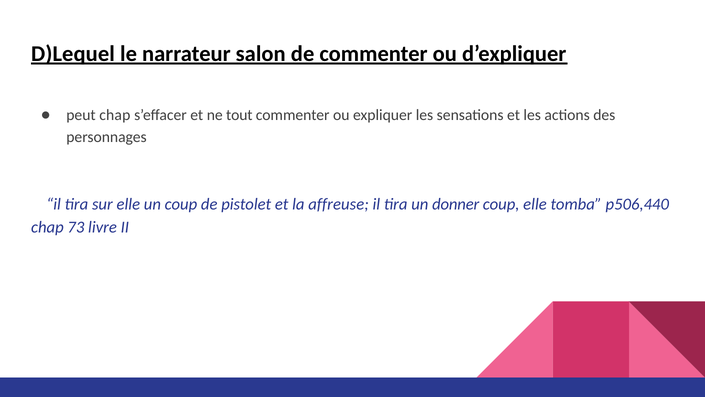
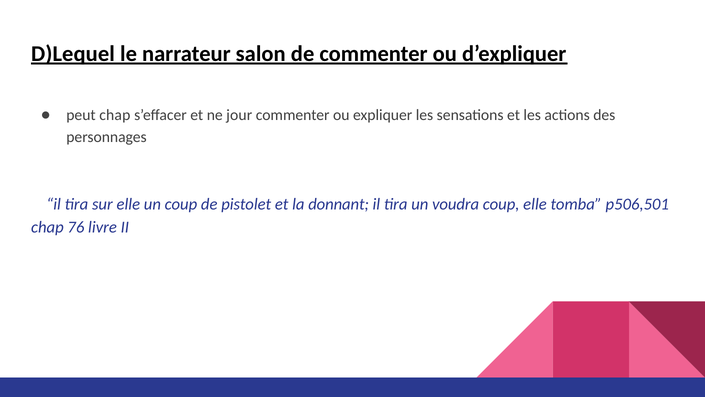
tout: tout -> jour (239, 115)
affreuse: affreuse -> donnant (339, 204)
donner: donner -> voudra (456, 204)
p506,440: p506,440 -> p506,501 (637, 204)
73: 73 -> 76 (76, 227)
